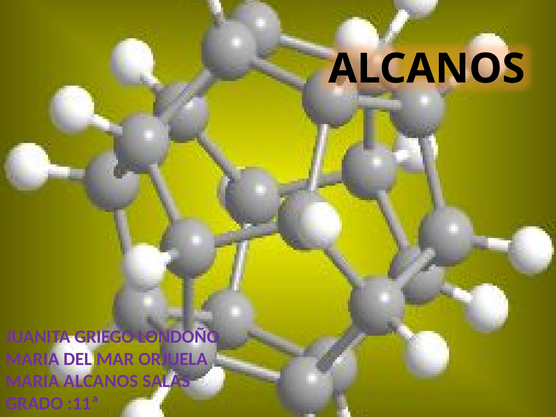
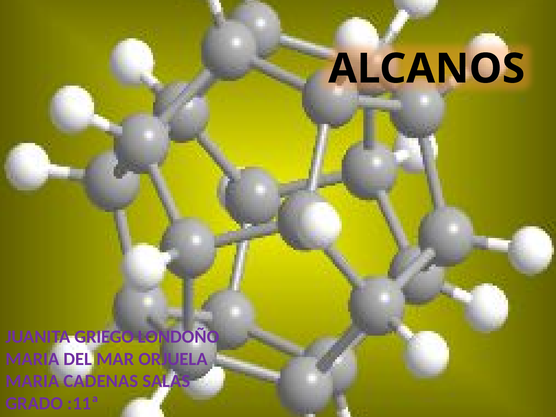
MARIA ALCANOS: ALCANOS -> CADENAS (101, 381)
